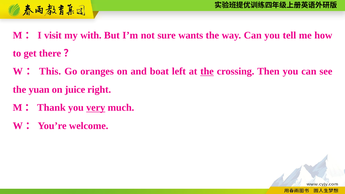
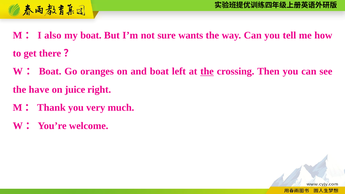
visit: visit -> also (53, 35)
my with: with -> boat (91, 35)
This: This -> Boat (50, 71)
yuan: yuan -> have (39, 90)
very underline: present -> none (96, 108)
